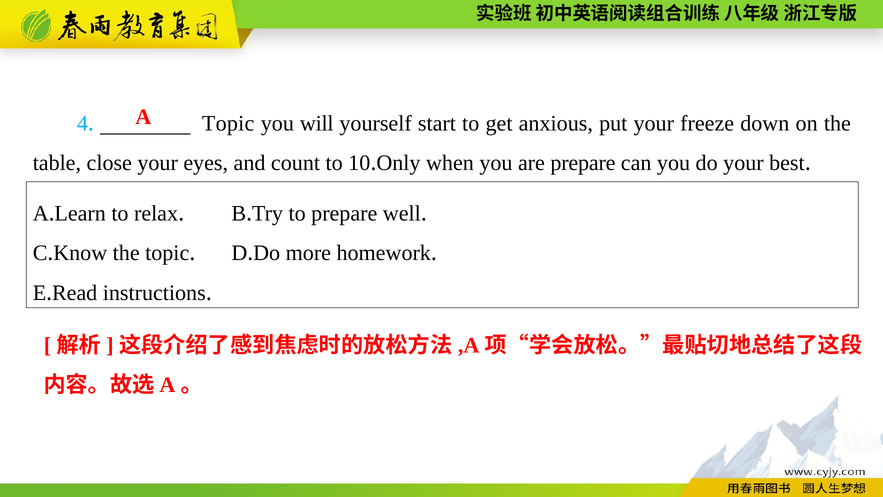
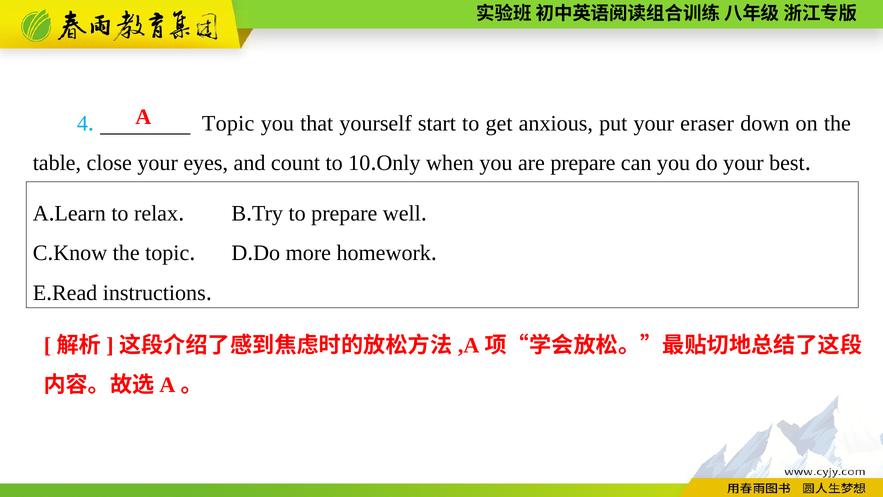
will: will -> that (317, 123)
freeze: freeze -> eraser (707, 123)
